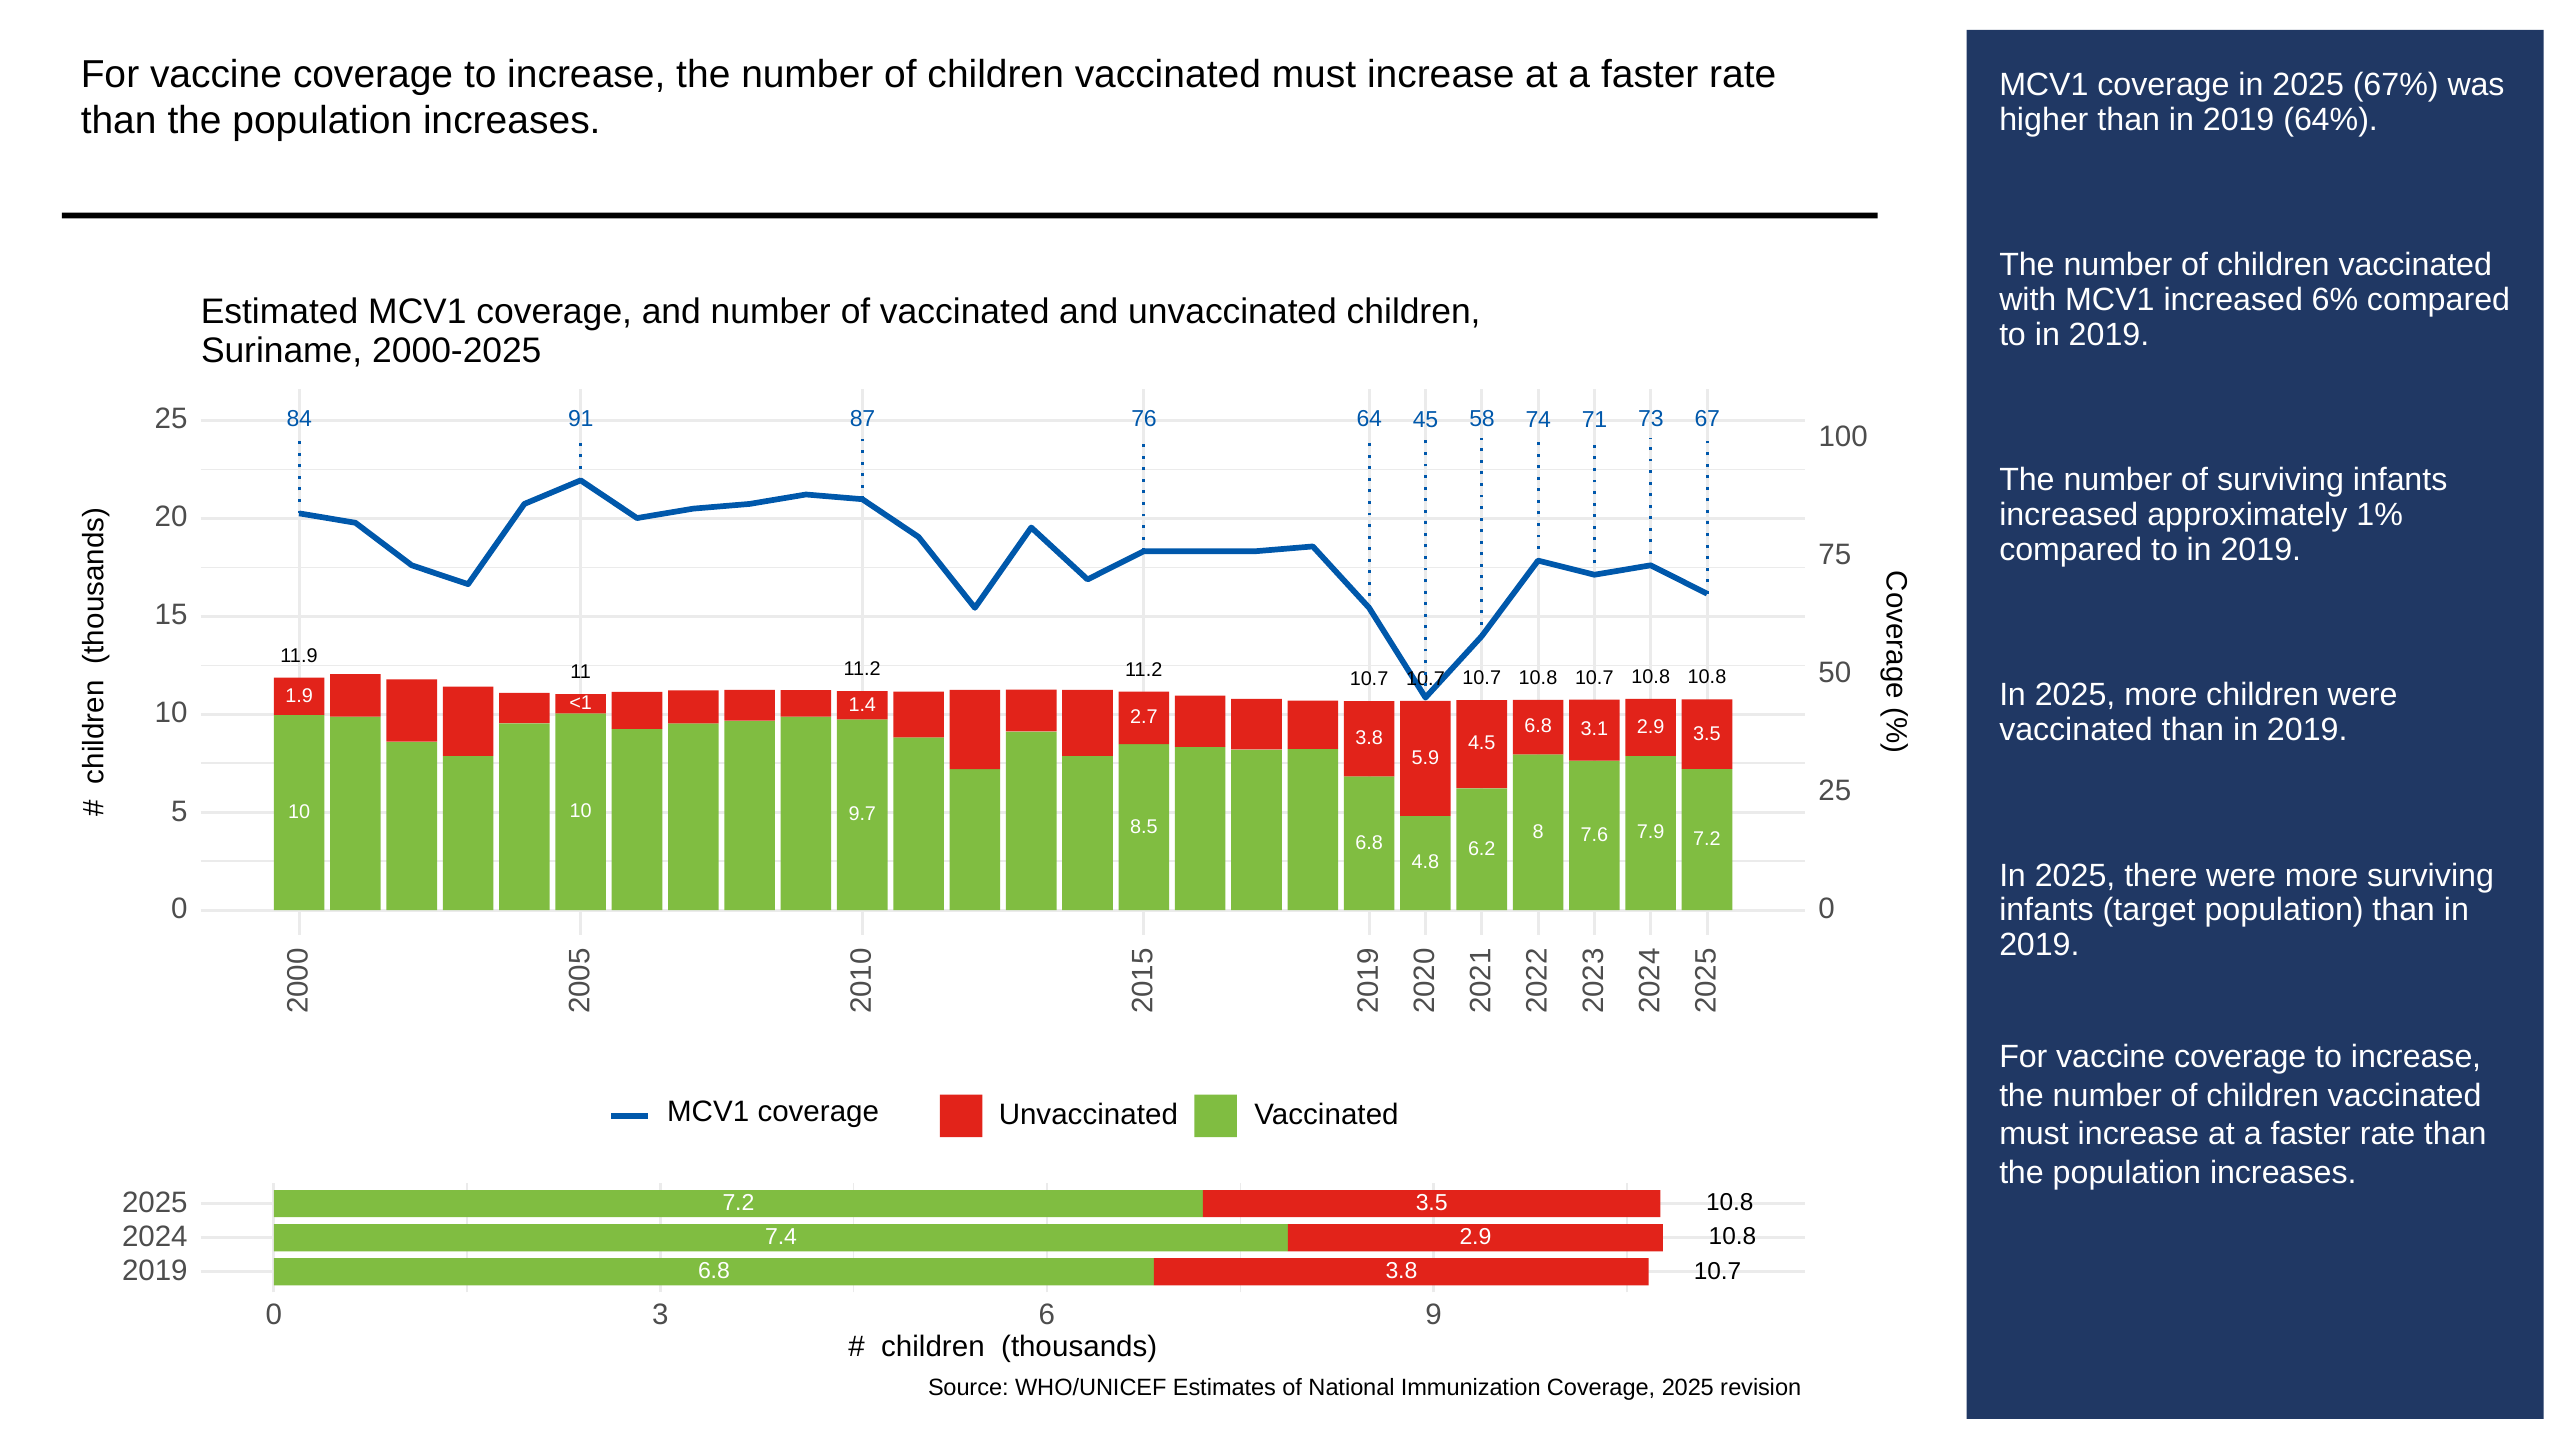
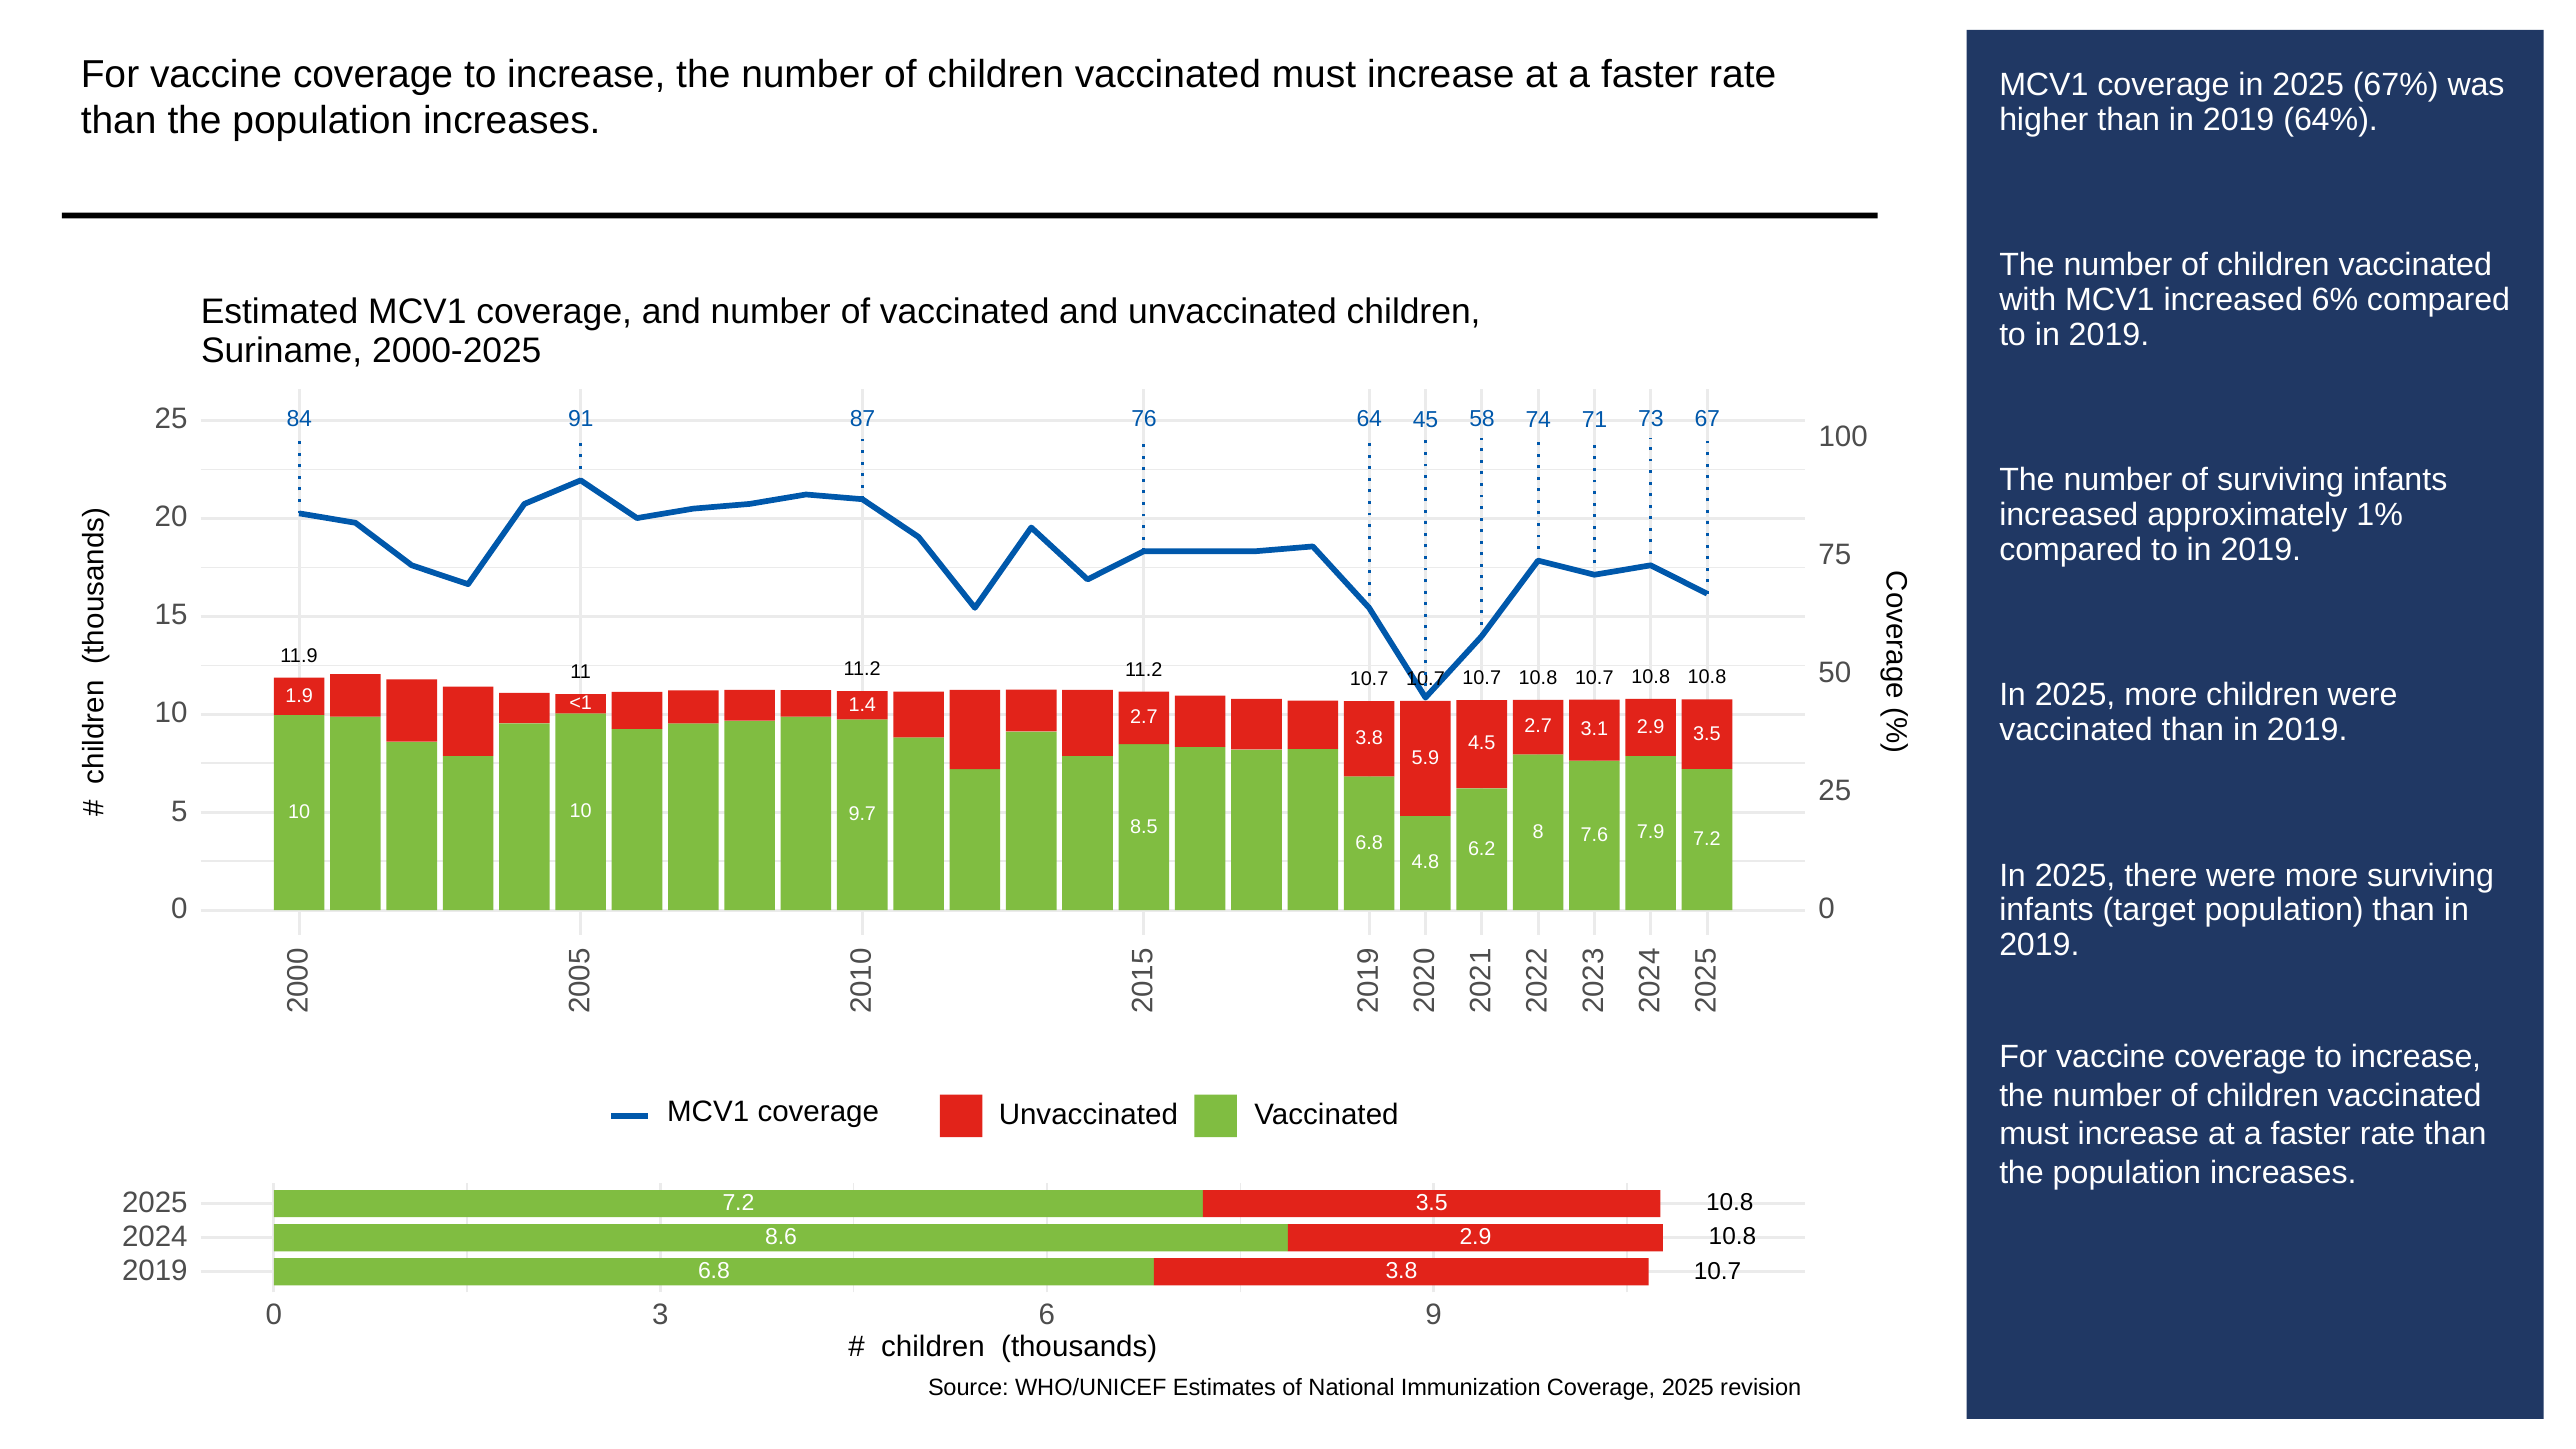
6.8: 6.8 -> 2.7 (1538, 726)
7.4: 7.4 -> 8.6 (781, 1237)
